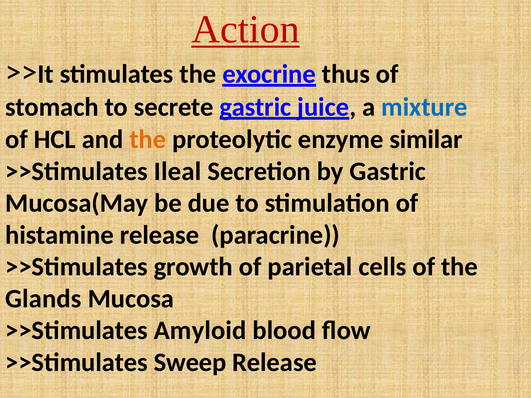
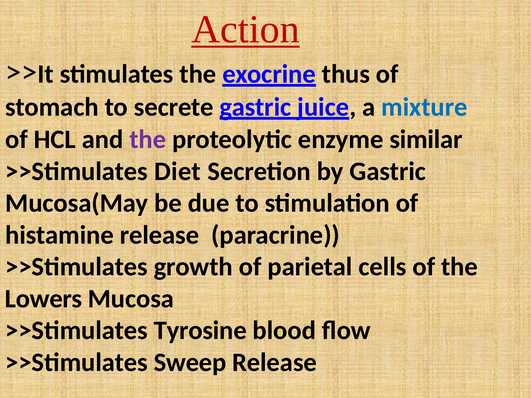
the colour: orange -> purple (148, 140)
Ileal: Ileal -> Diet (178, 171)
Glands: Glands -> Lowers (44, 299)
Amyloid: Amyloid -> Tyrosine (200, 331)
